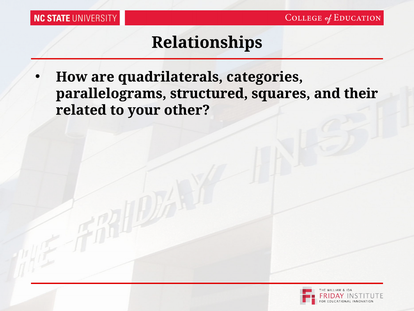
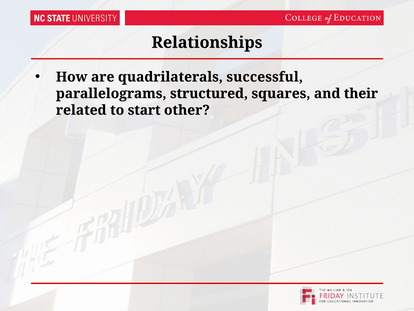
categories: categories -> successful (265, 77)
your: your -> start (144, 110)
